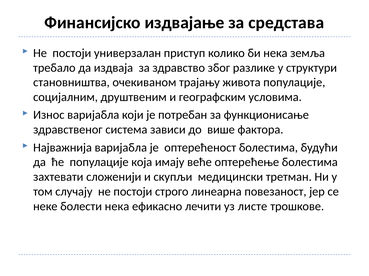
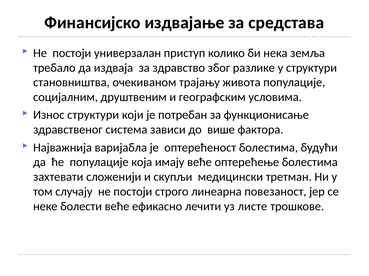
Износ варијабла: варијабла -> структури (93, 115)
болести нека: нека -> веће (117, 207)
